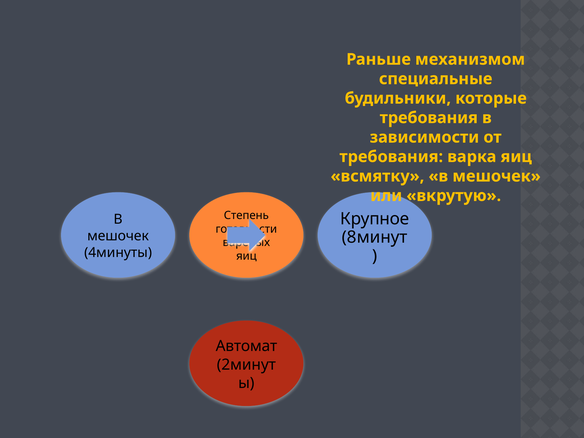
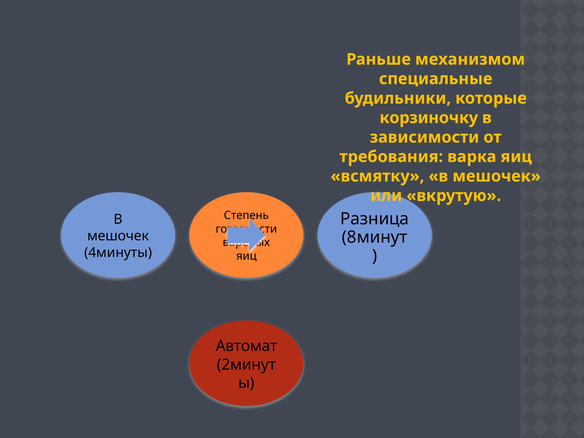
требования: требования -> корзиночку (429, 118)
Крупное: Крупное -> Разница (375, 219)
